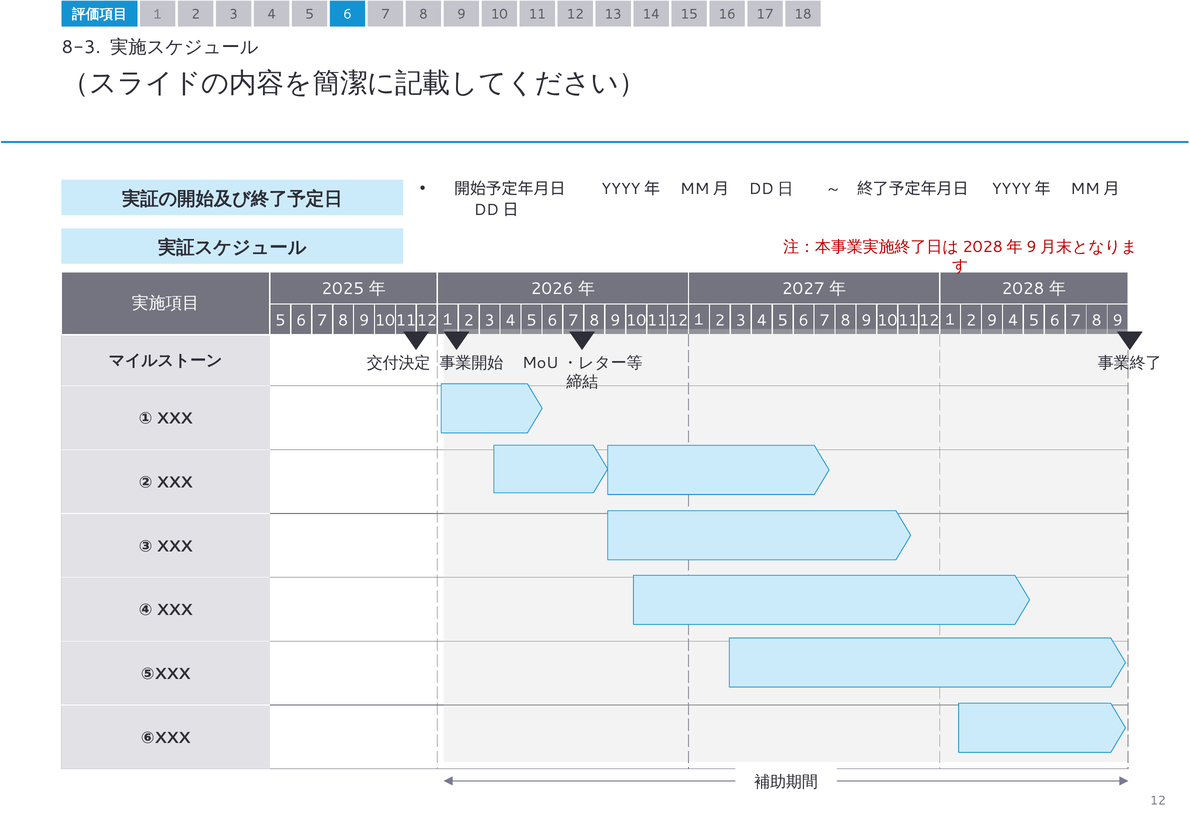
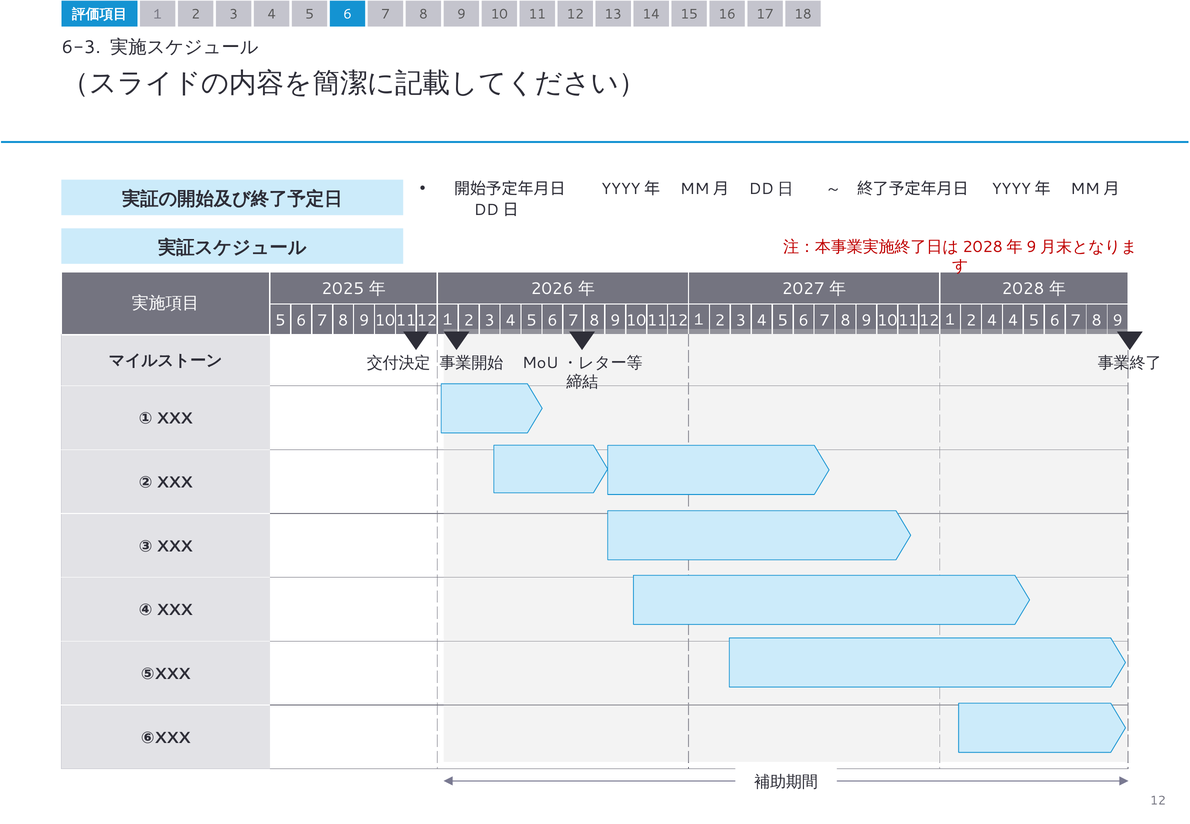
8-3: 8-3 -> 6-3 (81, 47)
2 9: 9 -> 4 (992, 320)
